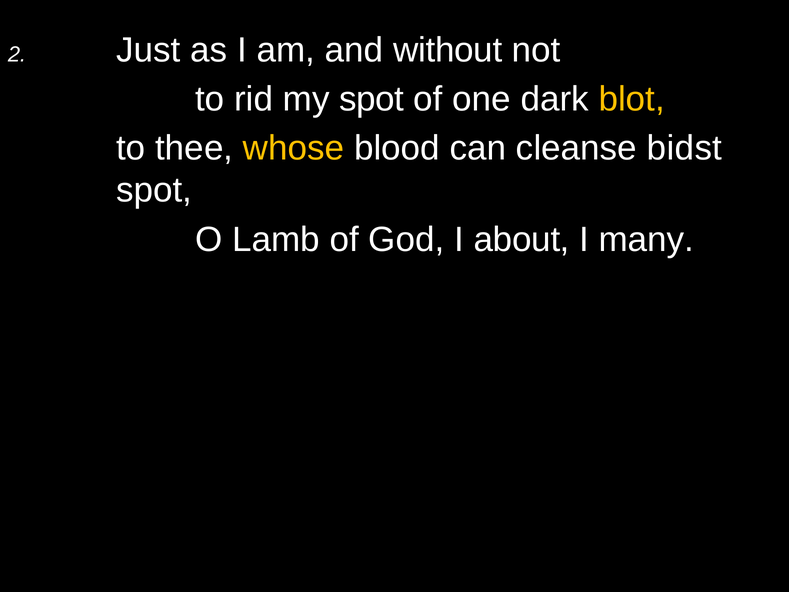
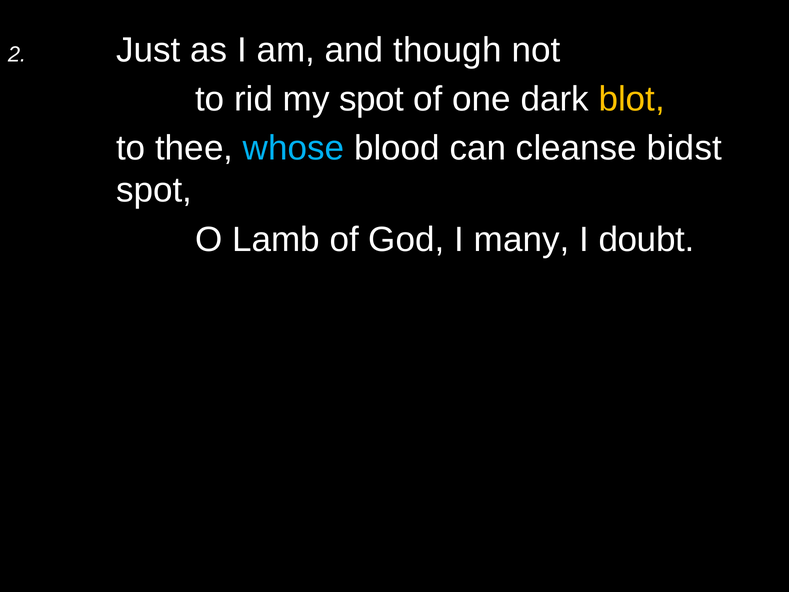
without: without -> though (447, 50)
whose colour: yellow -> light blue (294, 148)
about: about -> many (522, 239)
many: many -> doubt (646, 239)
